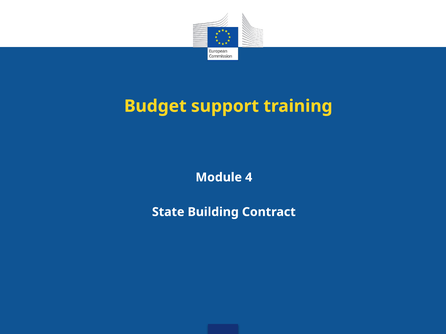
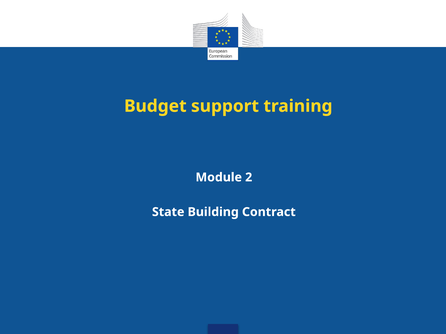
4: 4 -> 2 (249, 178)
